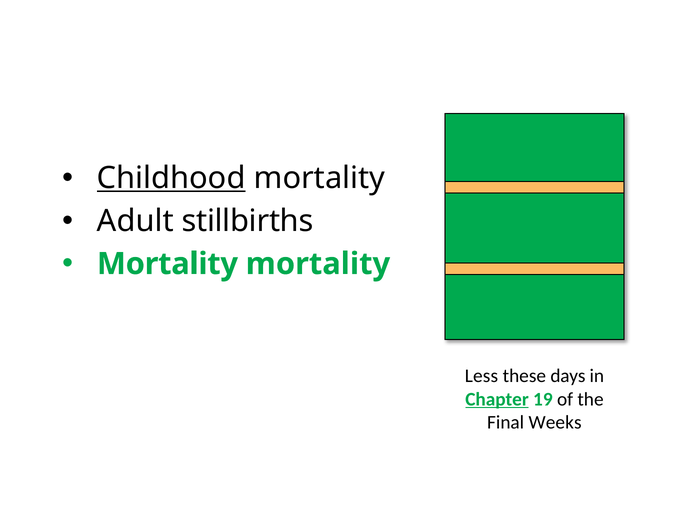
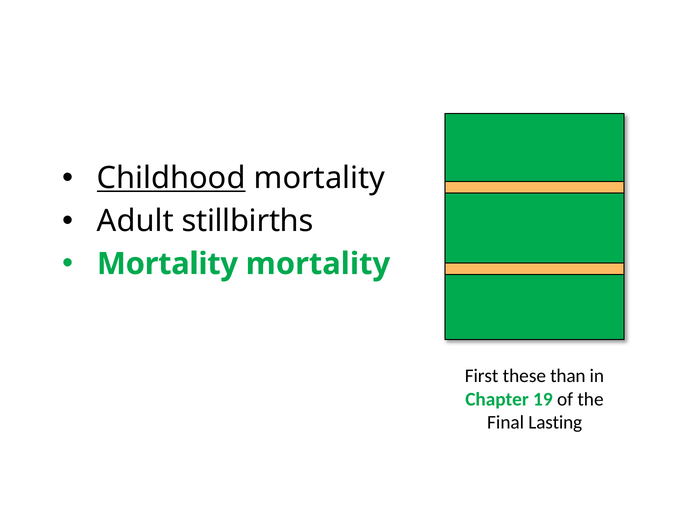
Less: Less -> First (482, 376)
days: days -> than (568, 376)
Chapter underline: present -> none (497, 400)
Weeks: Weeks -> Lasting (555, 423)
